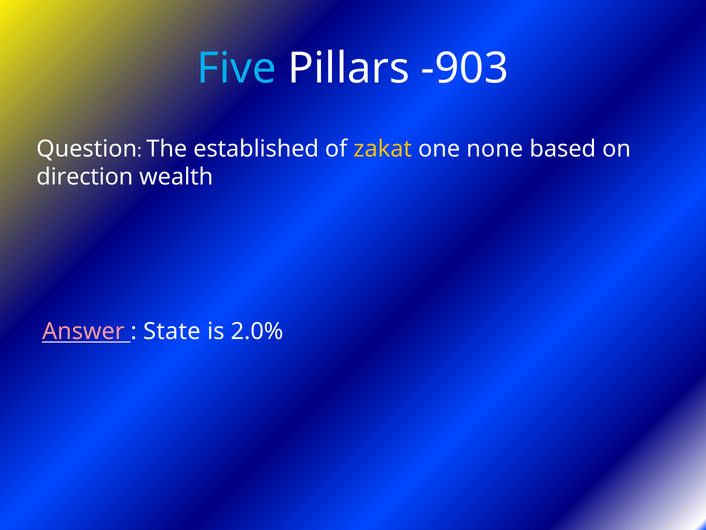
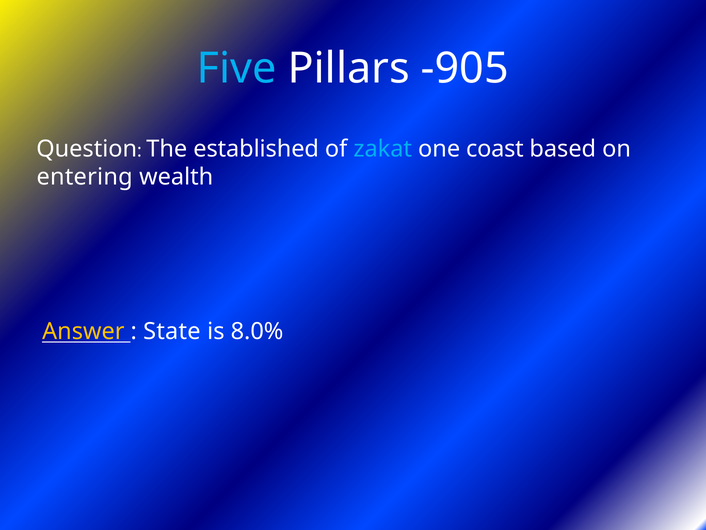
-903: -903 -> -905 (465, 68)
zakat colour: yellow -> light blue (383, 149)
none: none -> coast (495, 149)
direction: direction -> entering (85, 177)
Answer colour: pink -> yellow (83, 331)
2.0%: 2.0% -> 8.0% (257, 331)
